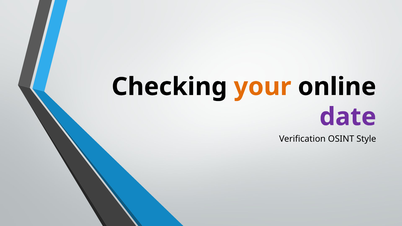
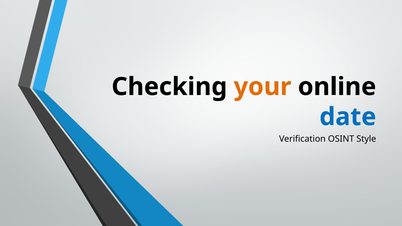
date colour: purple -> blue (348, 117)
